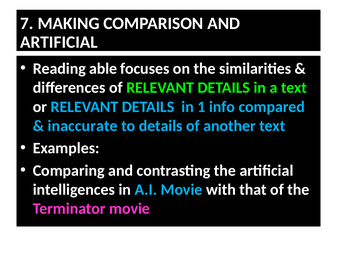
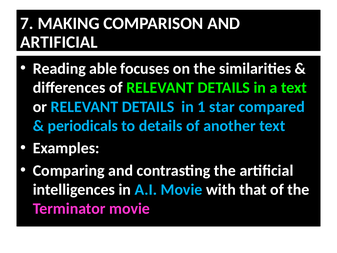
info: info -> star (222, 107)
inaccurate: inaccurate -> periodicals (83, 126)
